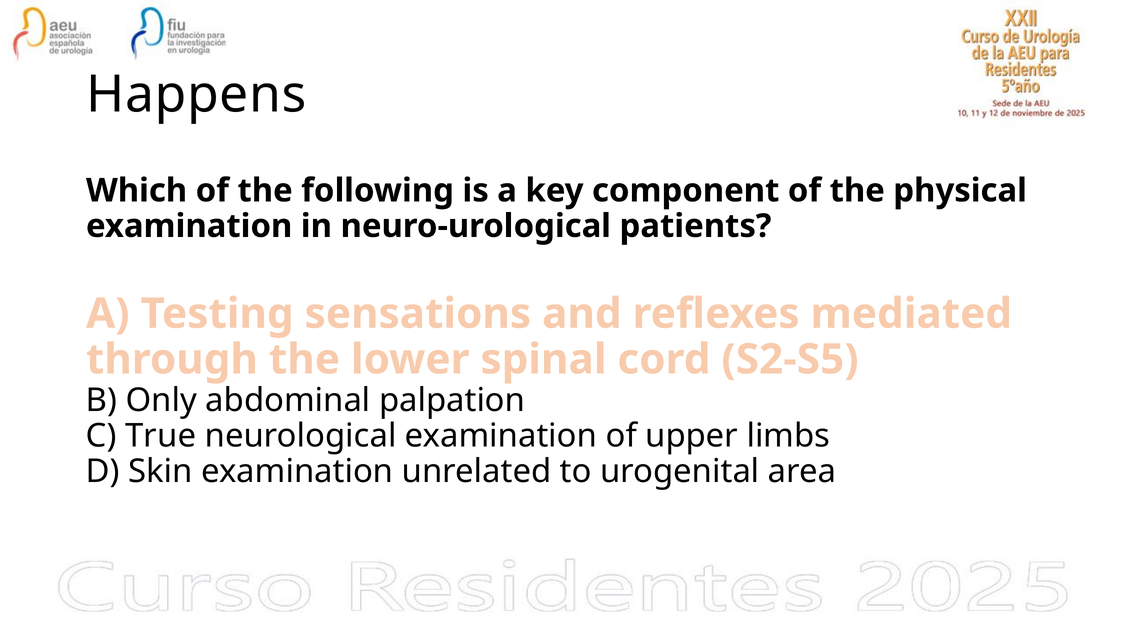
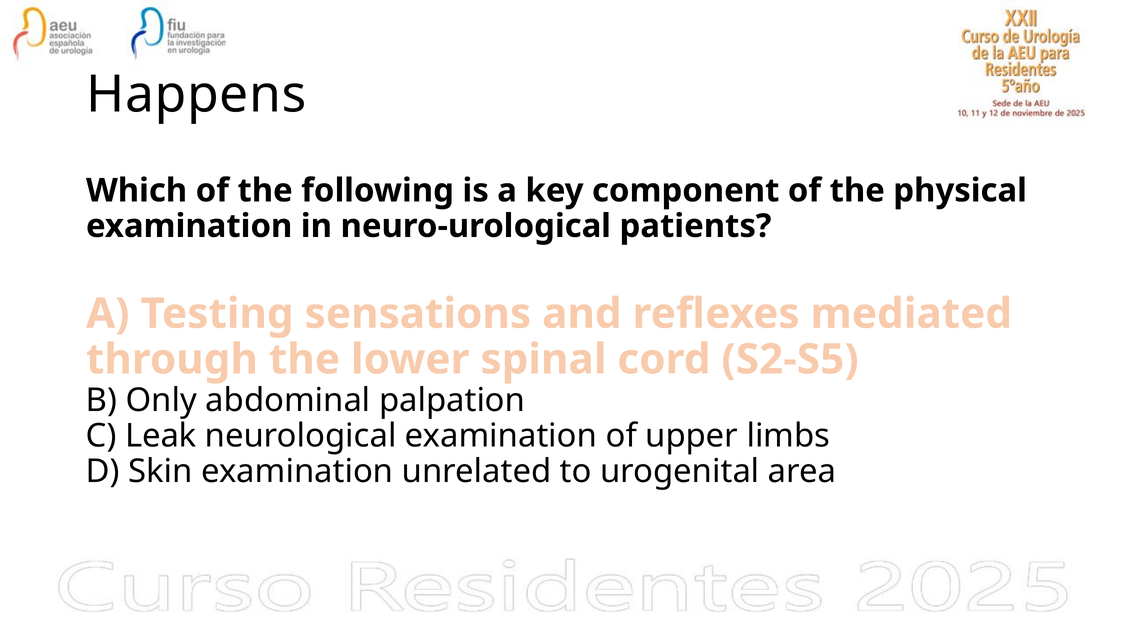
True: True -> Leak (161, 436)
